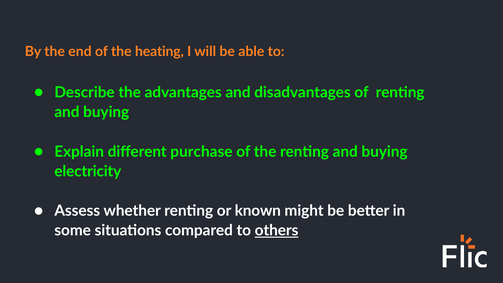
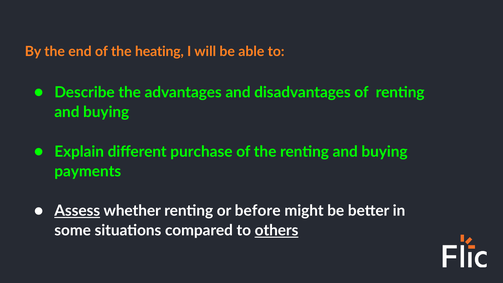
electricity: electricity -> payments (88, 171)
Assess underline: none -> present (77, 211)
known: known -> before (258, 211)
